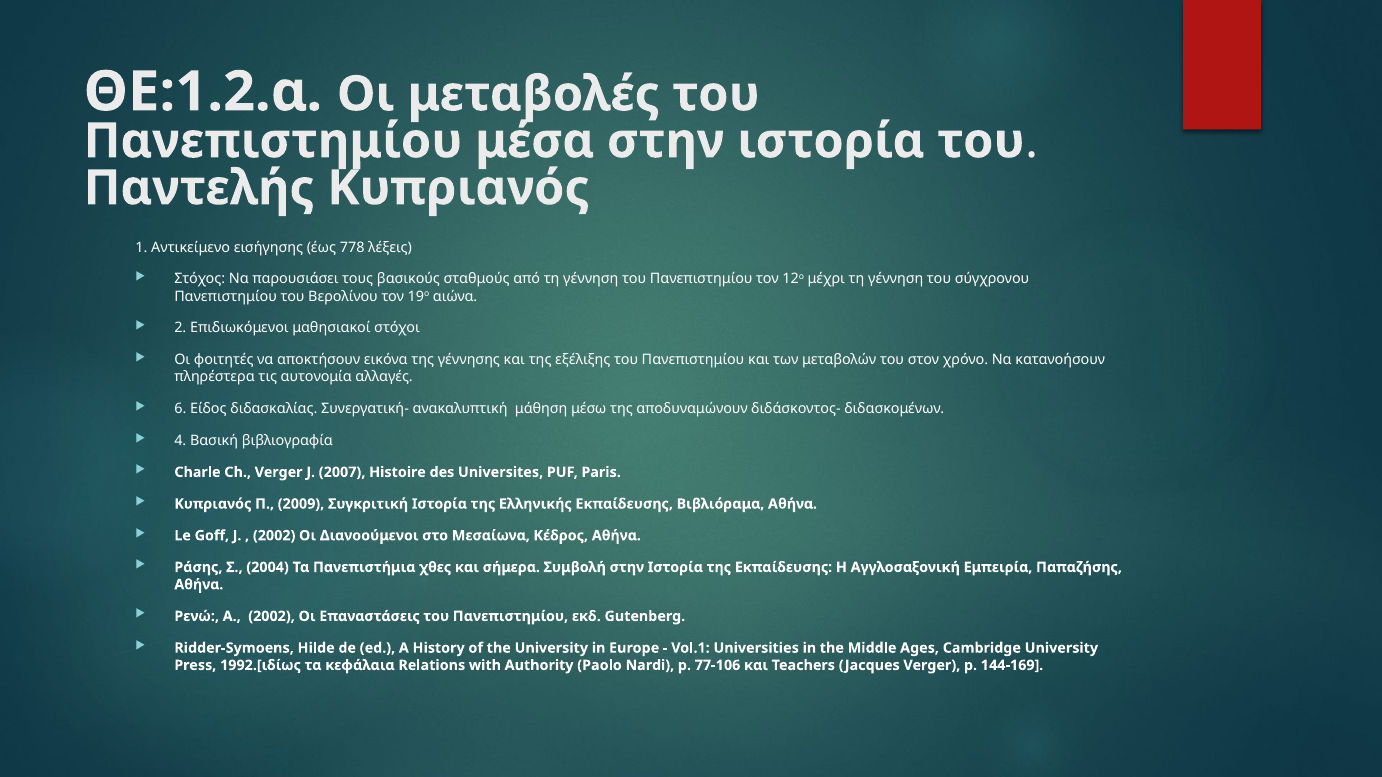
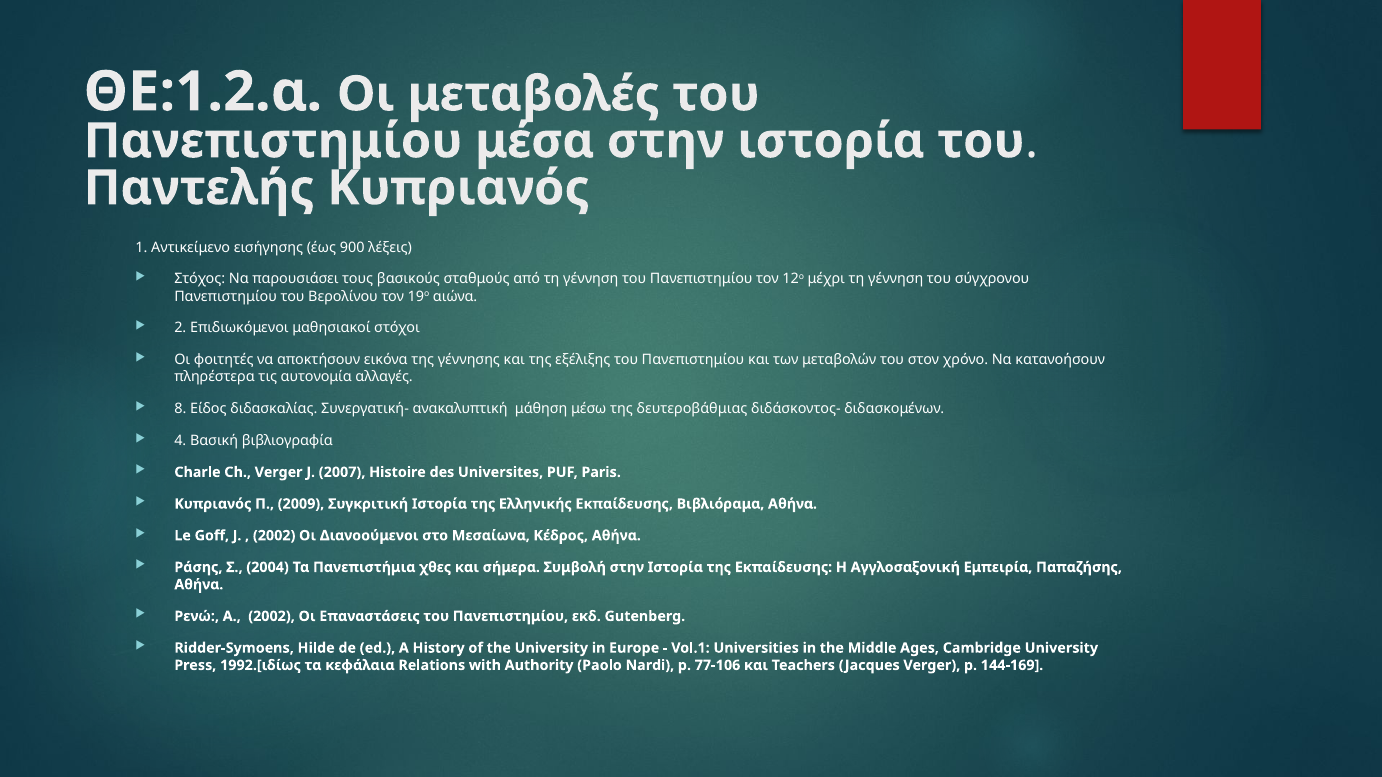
778: 778 -> 900 (352, 248)
6: 6 -> 8 (180, 409)
αποδυναμώνουν: αποδυναμώνουν -> δευτεροβάθμιας (692, 409)
